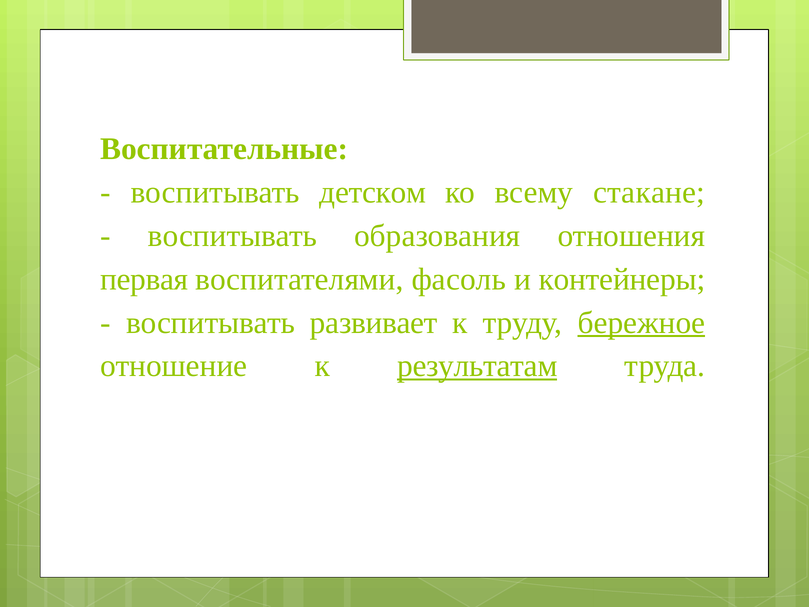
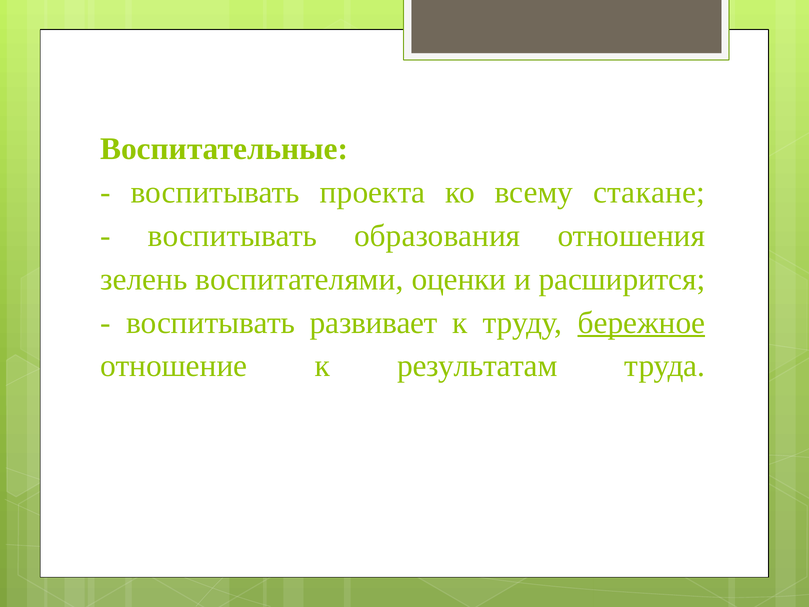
детском: детском -> проекта (373, 192)
первая: первая -> зелень (144, 279)
фасоль: фасоль -> оценки (459, 279)
контейнеры: контейнеры -> расширится (622, 279)
результатам underline: present -> none (477, 366)
